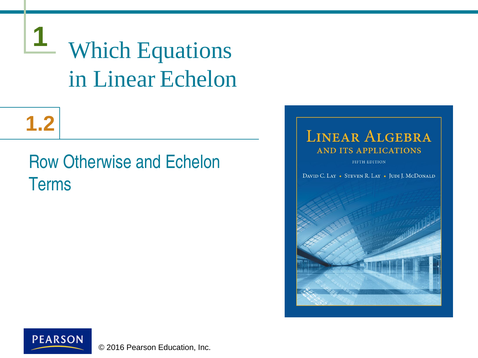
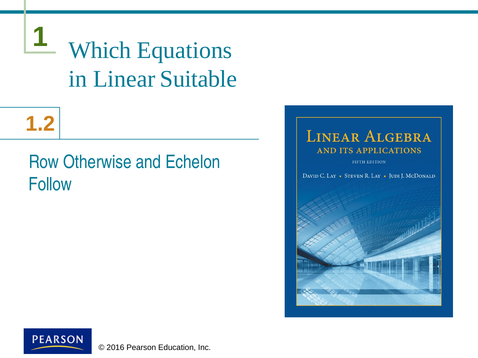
Linear Echelon: Echelon -> Suitable (198, 79)
Terms: Terms -> Follow (50, 185)
